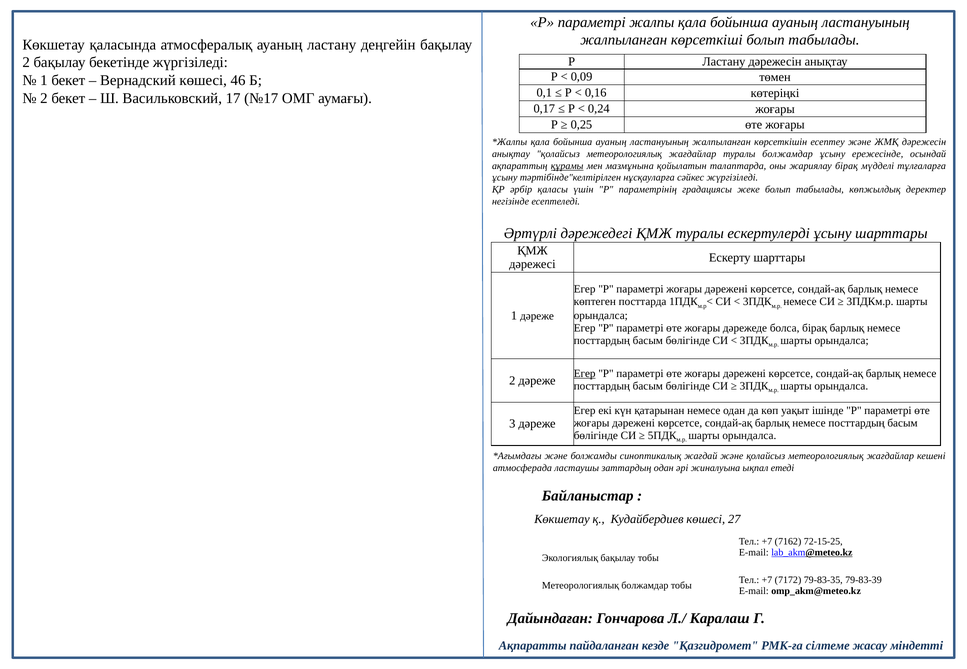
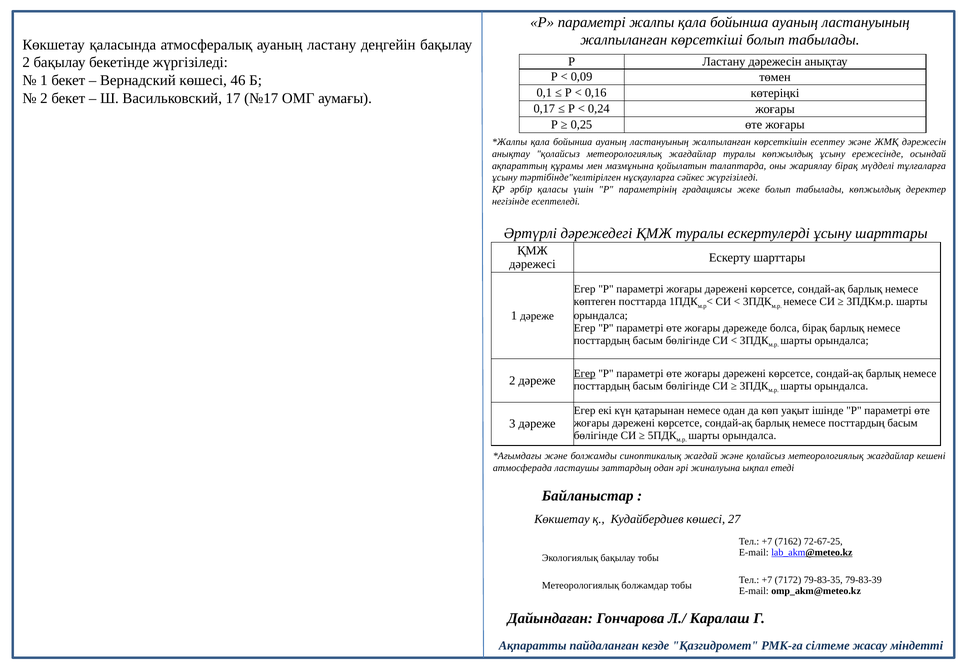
туралы болжамдар: болжамдар -> көпжылдық (788, 154)
құрамы underline: present -> none (567, 166)
72-15-25: 72-15-25 -> 72-67-25 (823, 542)
